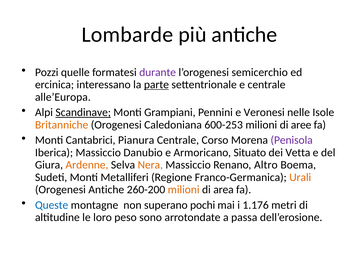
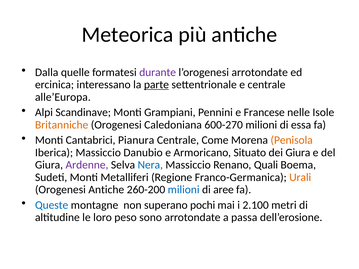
Lombarde: Lombarde -> Meteorica (127, 35)
Pozzi: Pozzi -> Dalla (47, 72)
l’orogenesi semicerchio: semicerchio -> arrotondate (260, 72)
Scandinave underline: present -> none (83, 112)
Veronesi: Veronesi -> Francese (264, 112)
600-253: 600-253 -> 600-270 (224, 125)
aree: aree -> essa (301, 125)
Corso: Corso -> Come (215, 140)
Penisola colour: purple -> orange (292, 140)
dei Vetta: Vetta -> Giura (298, 153)
Ardenne colour: orange -> purple (87, 165)
Nera colour: orange -> blue (150, 165)
Altro: Altro -> Quali (266, 165)
milioni colour: orange -> blue (184, 190)
area: area -> aree (223, 190)
1.176: 1.176 -> 2.100 (256, 205)
